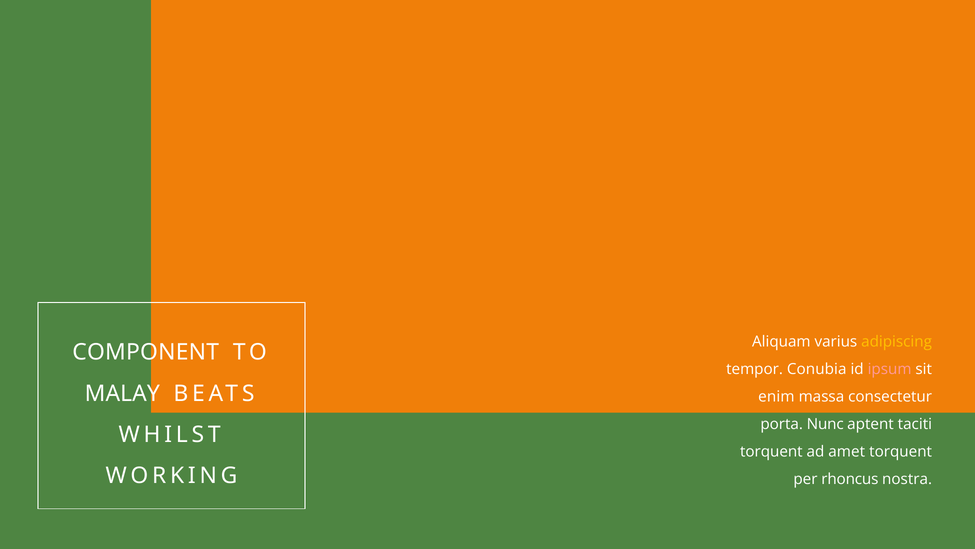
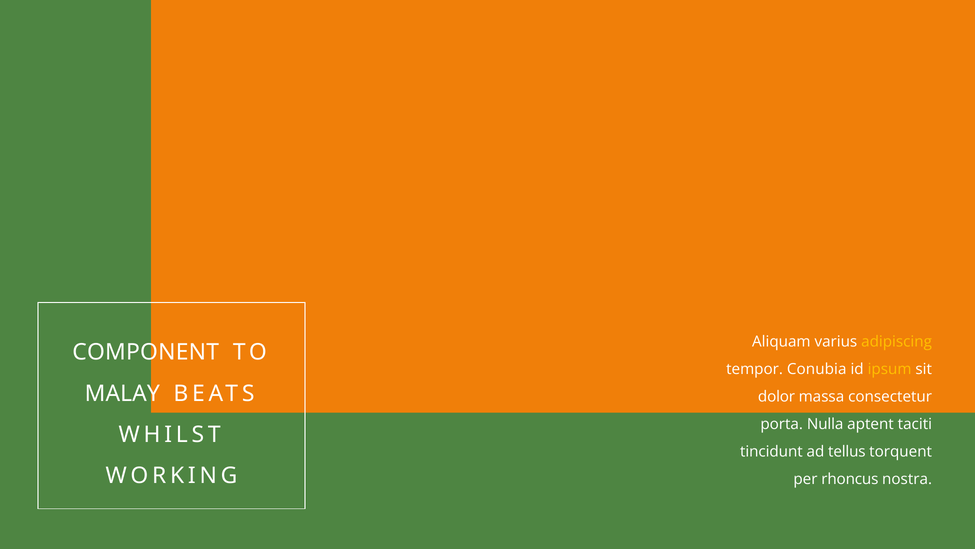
ipsum colour: pink -> yellow (890, 369)
enim: enim -> dolor (777, 396)
Nunc: Nunc -> Nulla (825, 424)
torquent: torquent -> tincidunt (771, 451)
amet: amet -> tellus (847, 451)
